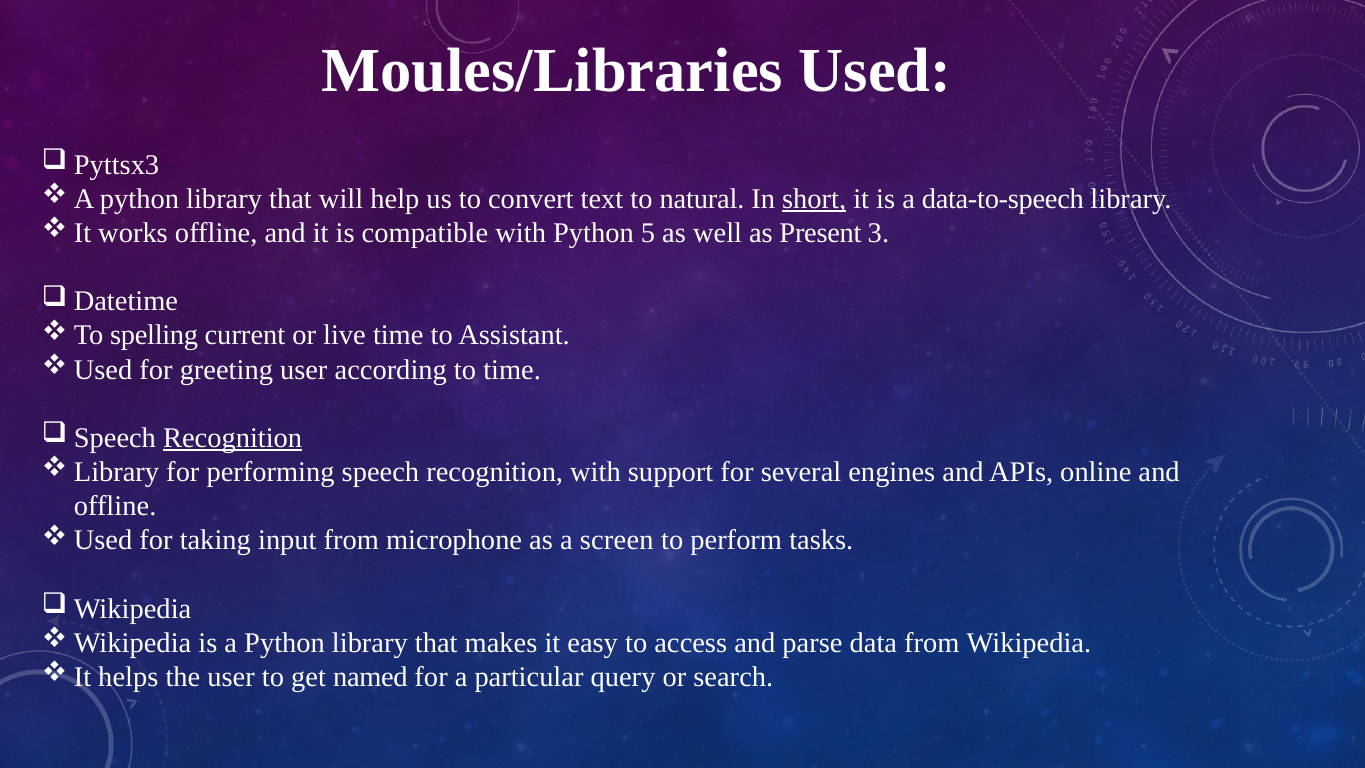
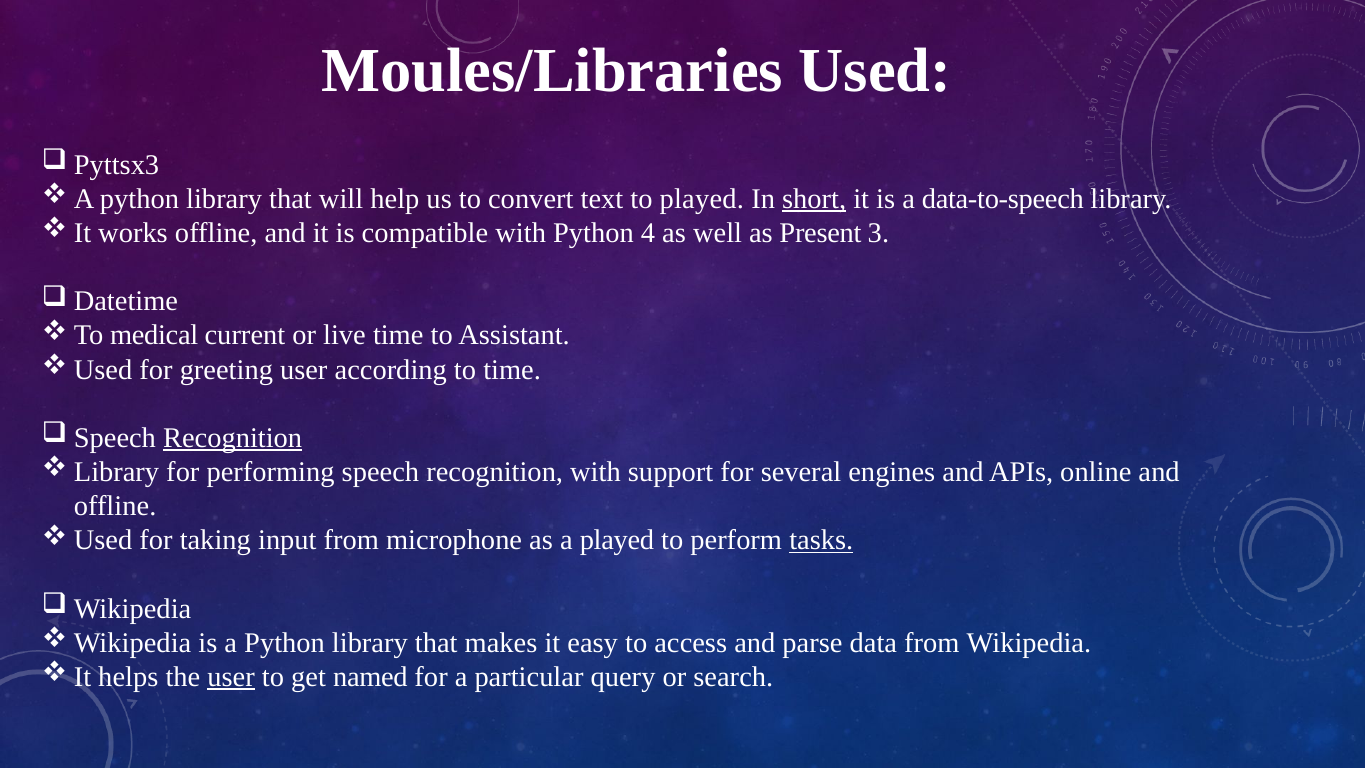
to natural: natural -> played (702, 199)
5: 5 -> 4 (648, 233)
spelling: spelling -> medical (154, 335)
a screen: screen -> played (617, 540)
tasks underline: none -> present (821, 540)
user underline: none -> present (231, 677)
